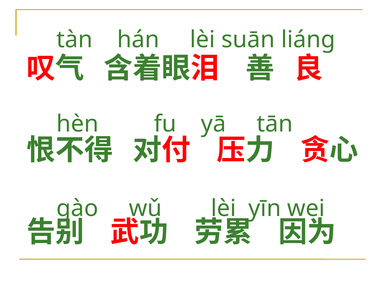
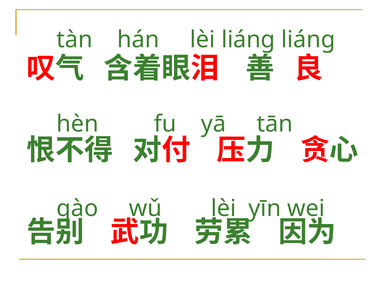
lèi suān: suān -> liánɡ (248, 40)
